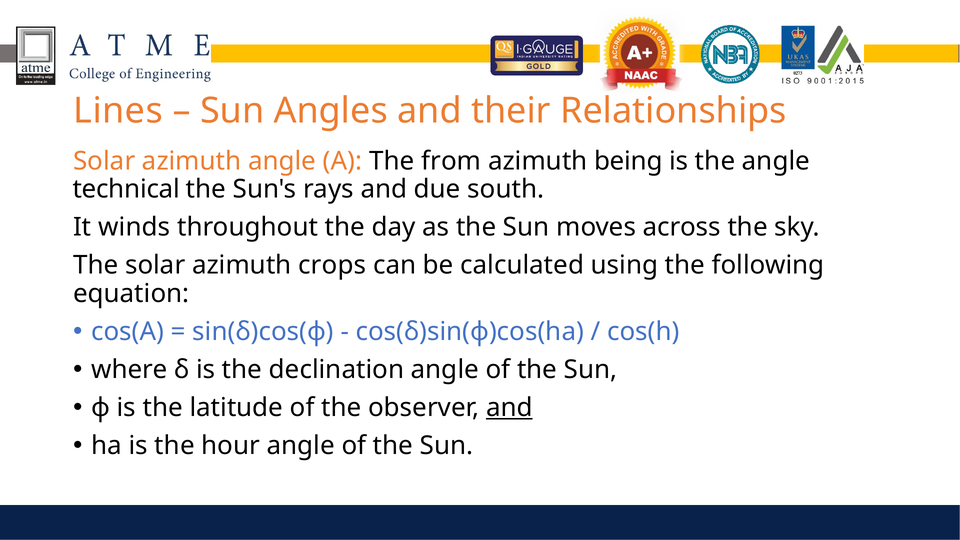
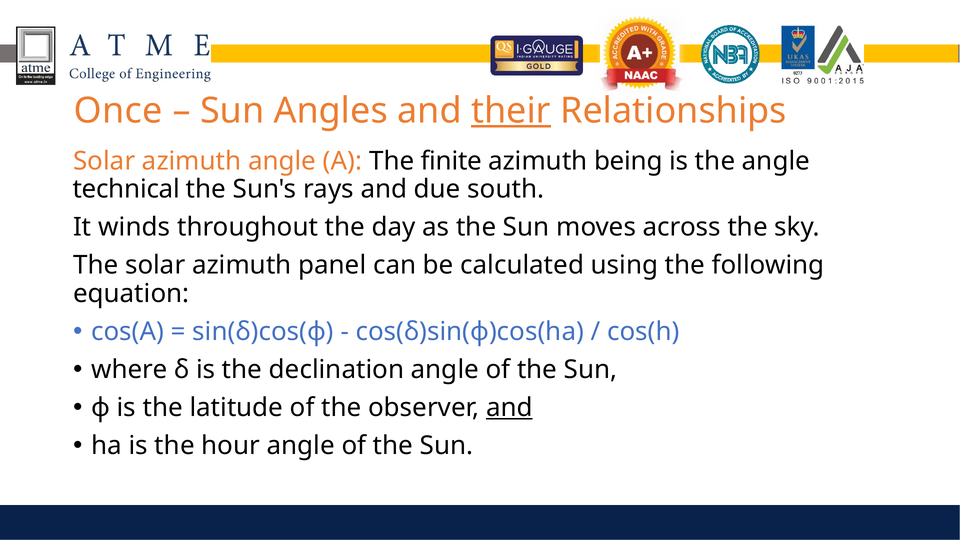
Lines: Lines -> Once (118, 111)
their underline: none -> present (511, 111)
from: from -> finite (451, 161)
crops: crops -> panel (332, 265)
